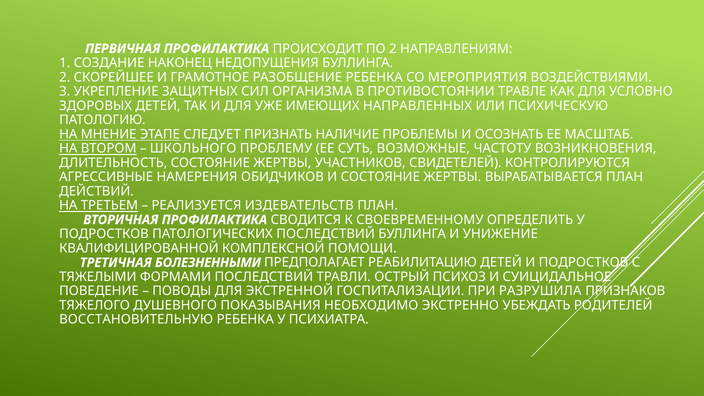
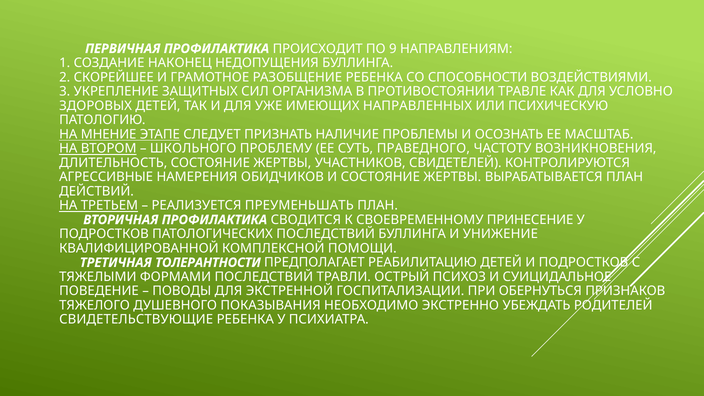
ПО 2: 2 -> 9 (393, 49)
МЕРОПРИЯТИЯ: МЕРОПРИЯТИЯ -> СПОСОБНОСТИ (478, 77)
ВОЗМОЖНЫЕ: ВОЗМОЖНЫЕ -> ПРАВЕДНОГО (423, 148)
ИЗДЕВАТЕЛЬСТВ: ИЗДЕВАТЕЛЬСТВ -> ПРЕУМЕНЬШАТЬ (299, 206)
ОПРЕДЕЛИТЬ: ОПРЕДЕЛИТЬ -> ПРИНЕСЕНИЕ (530, 220)
БОЛЕЗНЕННЫМИ: БОЛЕЗНЕННЫМИ -> ТОЛЕРАНТНОСТИ (208, 263)
РАЗРУШИЛА: РАЗРУШИЛА -> ОБЕРНУТЬСЯ (540, 291)
ВОССТАНОВИТЕЛЬНУЮ: ВОССТАНОВИТЕЛЬНУЮ -> СВИДЕТЕЛЬСТВУЮЩИЕ (136, 320)
